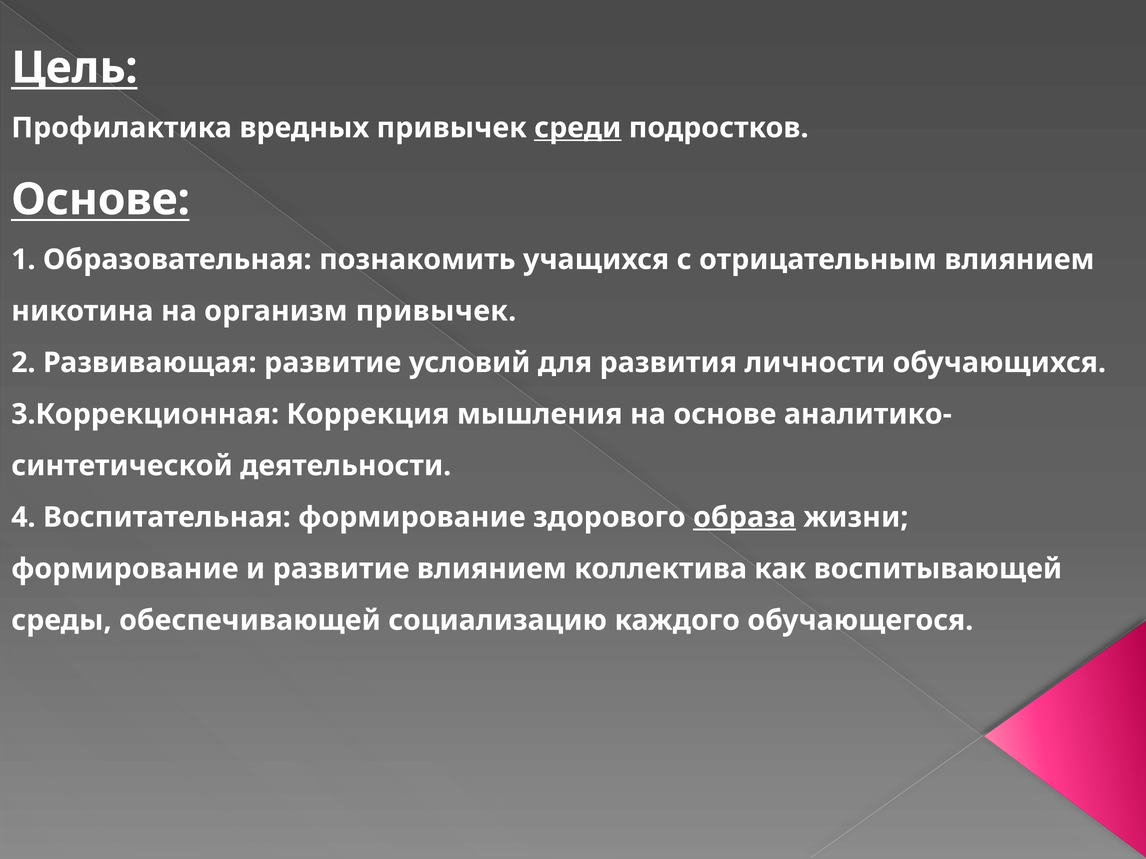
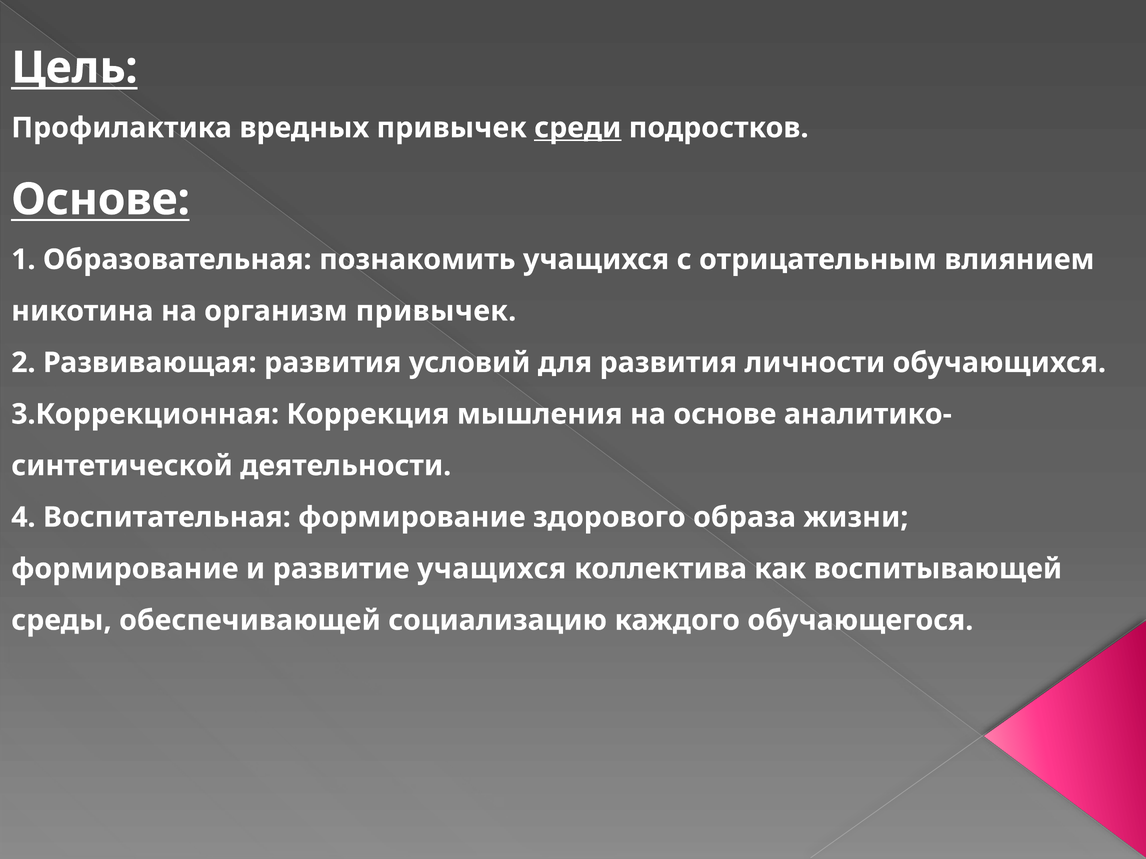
Развивающая развитие: развитие -> развития (333, 363)
образа underline: present -> none (744, 518)
развитие влиянием: влиянием -> учащихся (492, 569)
